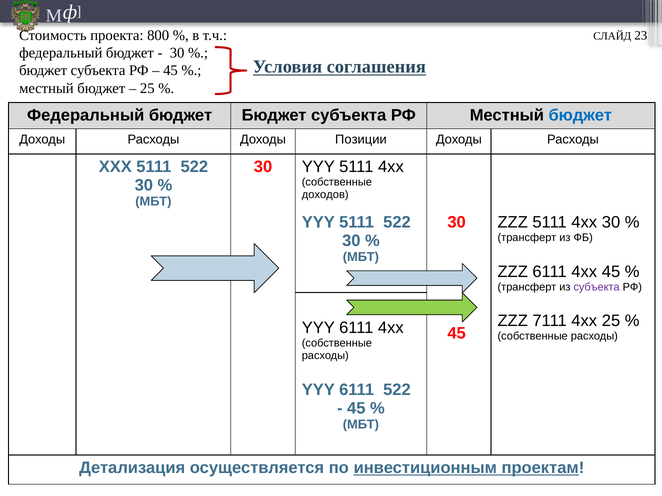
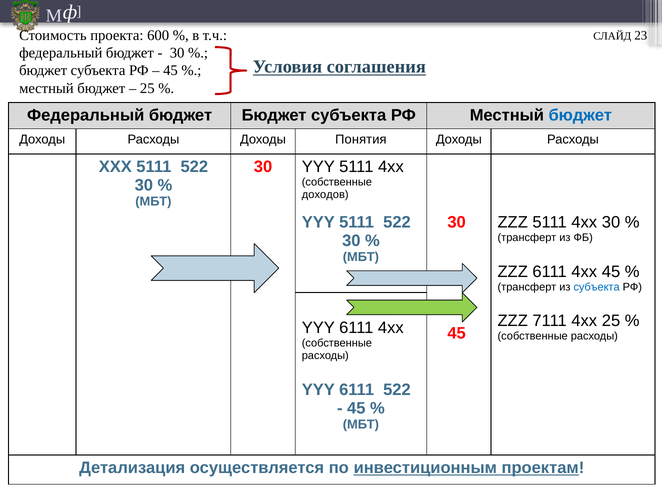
800: 800 -> 600 (158, 35)
Позиции: Позиции -> Понятия (361, 140)
субъекта colour: purple -> blue (597, 287)
